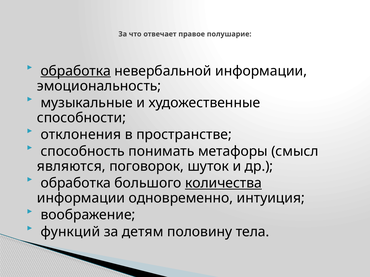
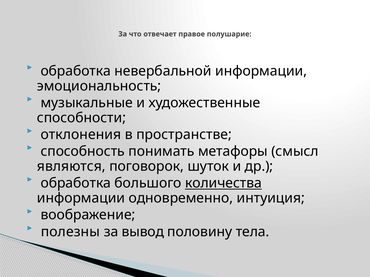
обработка underline: present -> none (76, 71)
функций: функций -> полезны (70, 232)
детям: детям -> вывод (143, 232)
